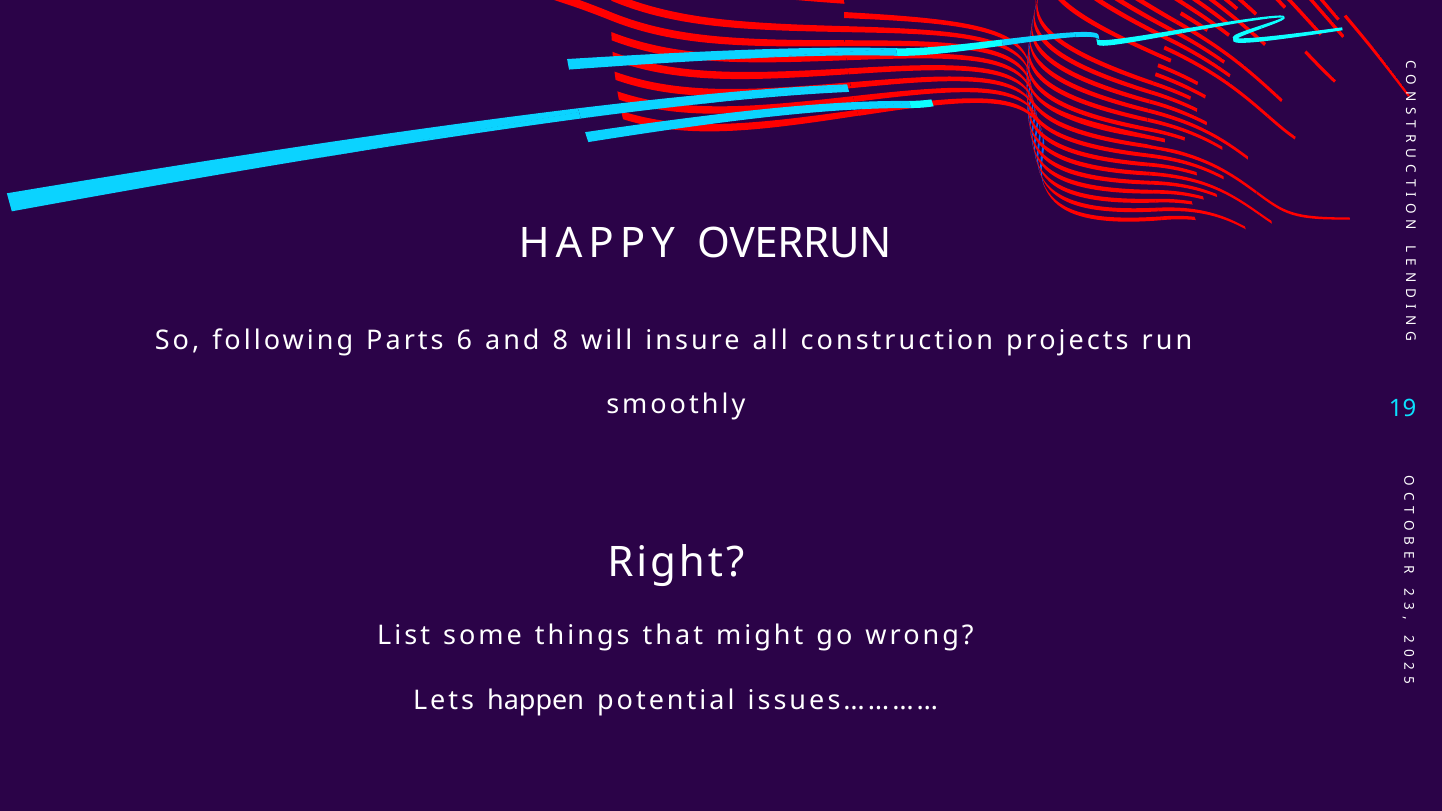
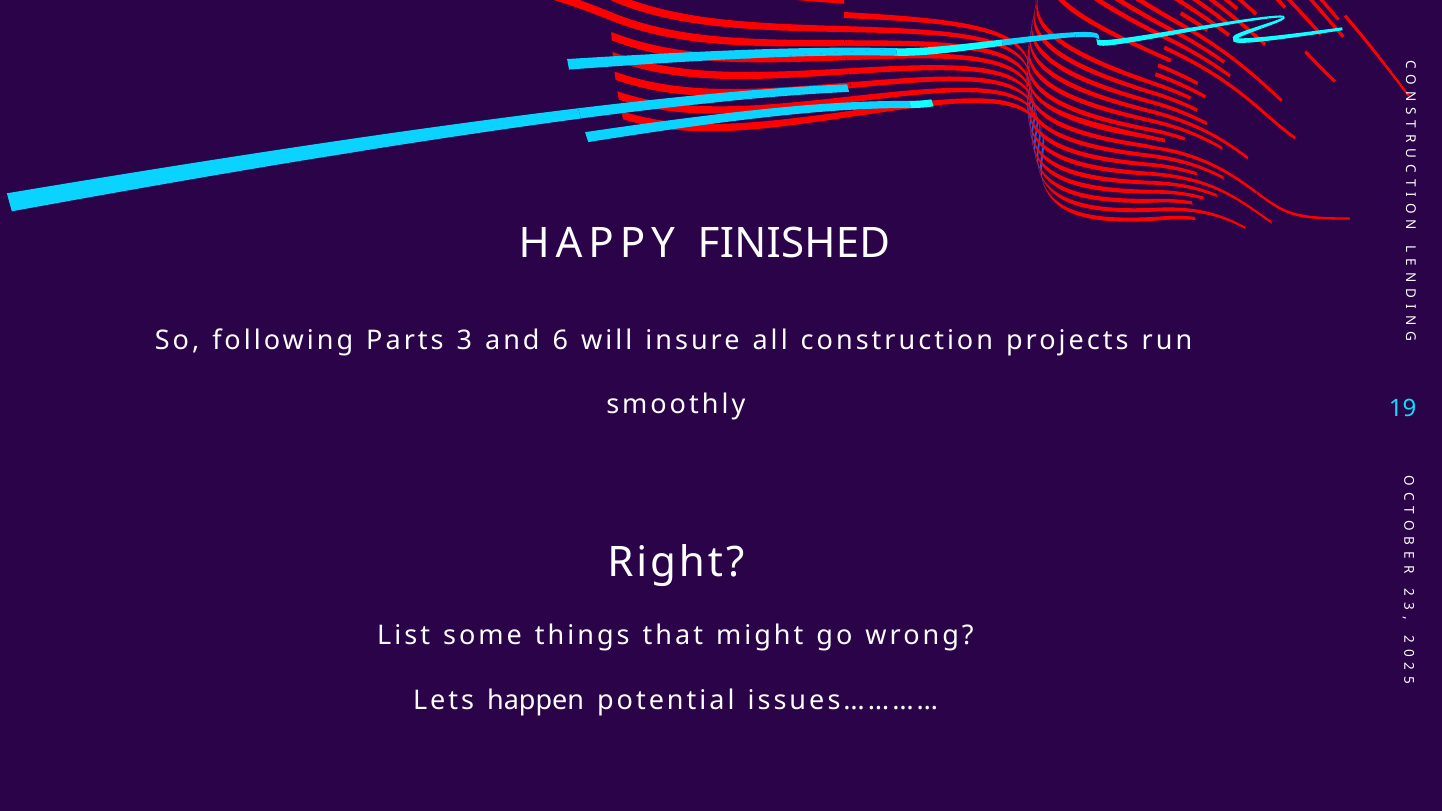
OVERRUN: OVERRUN -> FINISHED (794, 244)
Parts 6: 6 -> 3 (464, 340)
8: 8 -> 6 (560, 340)
